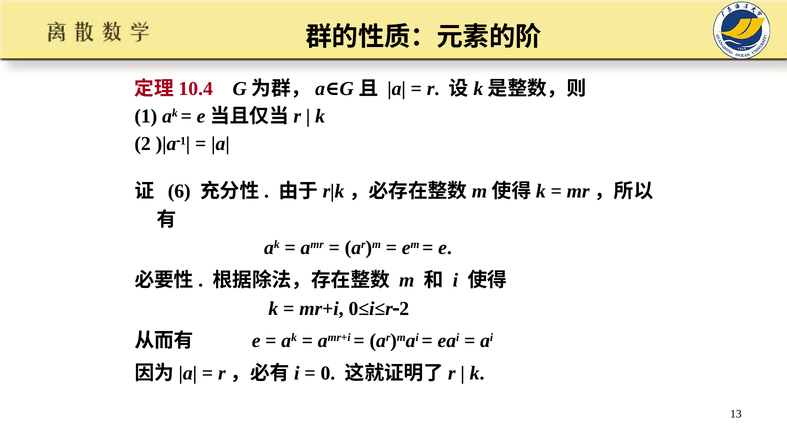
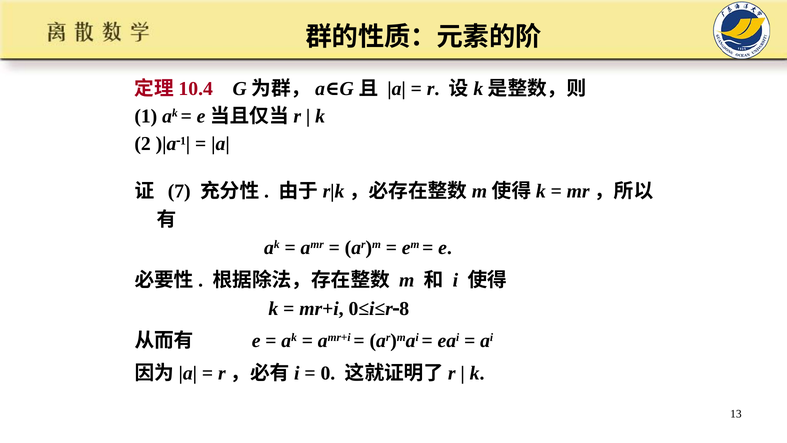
6: 6 -> 7 (179, 191)
2: 2 -> 8 (404, 308)
